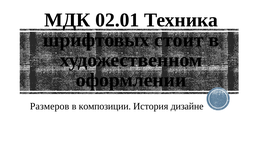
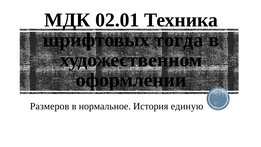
стоит: стоит -> тогда (179, 40)
композиции: композиции -> нормальное (105, 106)
дизайне: дизайне -> единую (187, 106)
